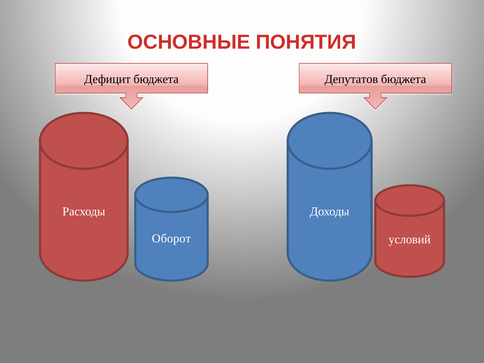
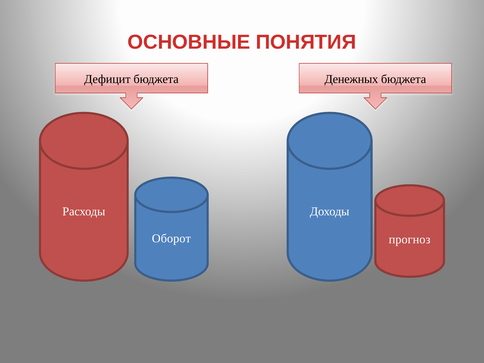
Депутатов: Депутатов -> Денежных (351, 79)
условий: условий -> прогноз (410, 240)
